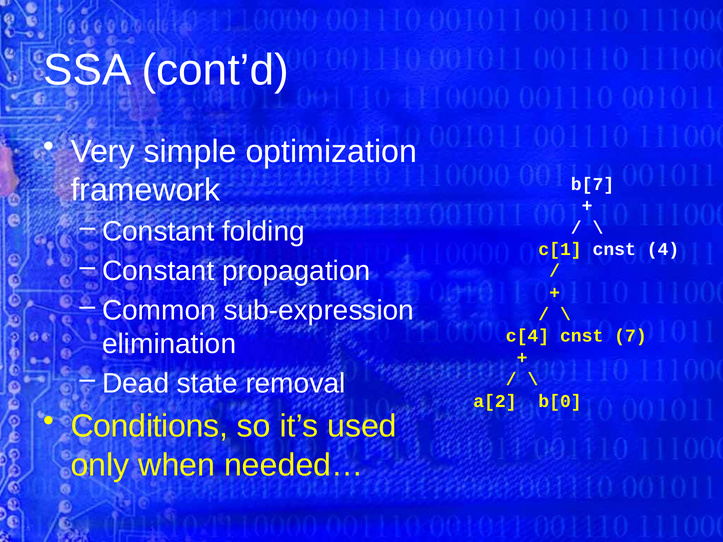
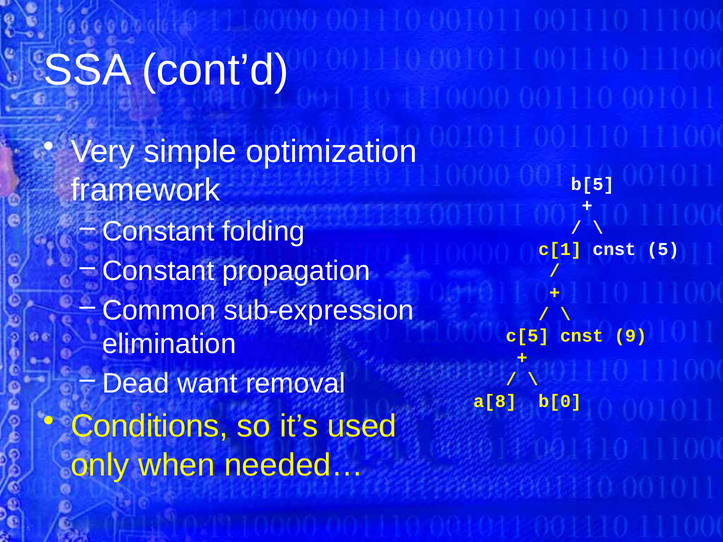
b[7: b[7 -> b[5 (593, 184)
4: 4 -> 5 (663, 249)
c[4: c[4 -> c[5 (527, 336)
7: 7 -> 9 (631, 336)
state: state -> want (207, 384)
a[2: a[2 -> a[8 (495, 401)
